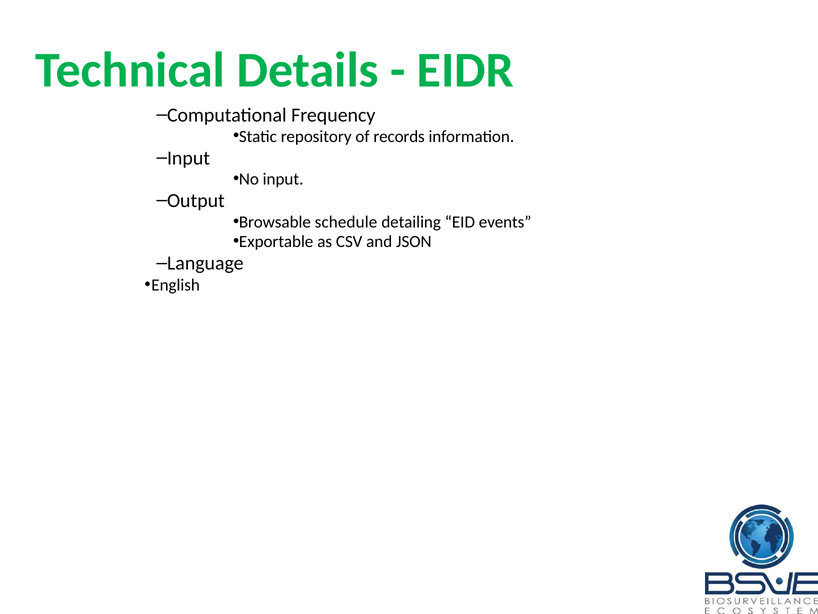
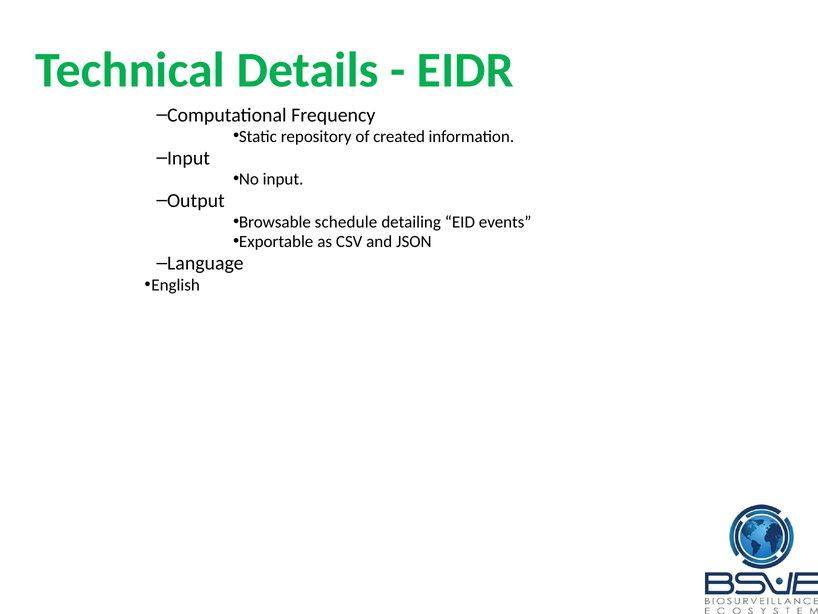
records: records -> created (399, 136)
